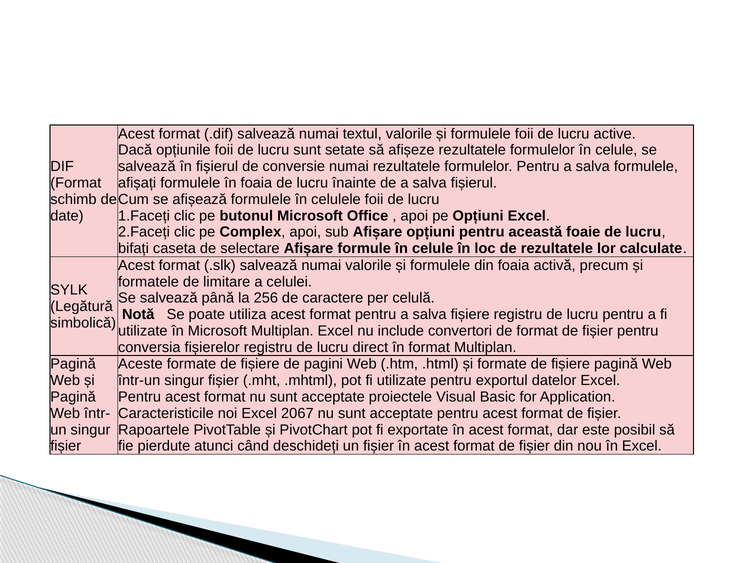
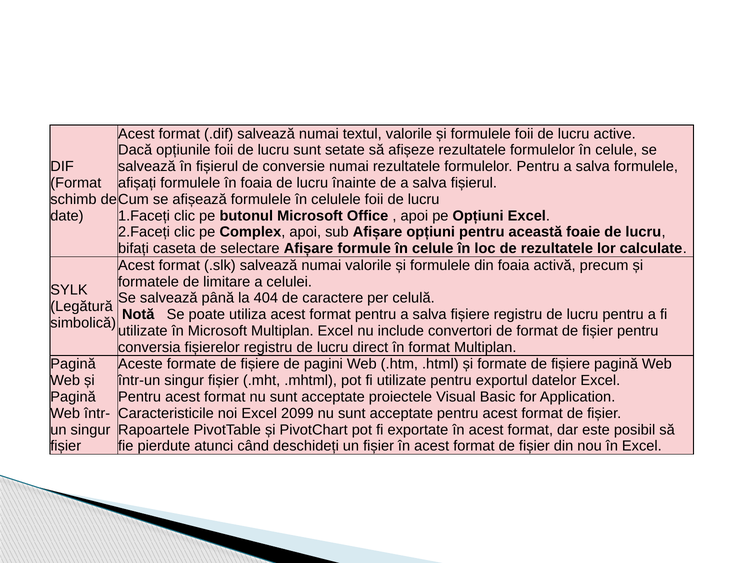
256: 256 -> 404 (266, 298)
2067: 2067 -> 2099 (297, 413)
